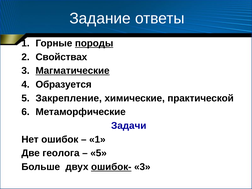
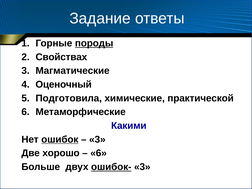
Магматические underline: present -> none (73, 71)
Образуется: Образуется -> Оценочный (64, 84)
Закрепление: Закрепление -> Подготовила (69, 98)
Задачи: Задачи -> Какими (129, 126)
ошибок underline: none -> present (60, 139)
1: 1 -> 3 (97, 139)
геолога: геолога -> хорошо (61, 153)
5: 5 -> 6 (99, 153)
